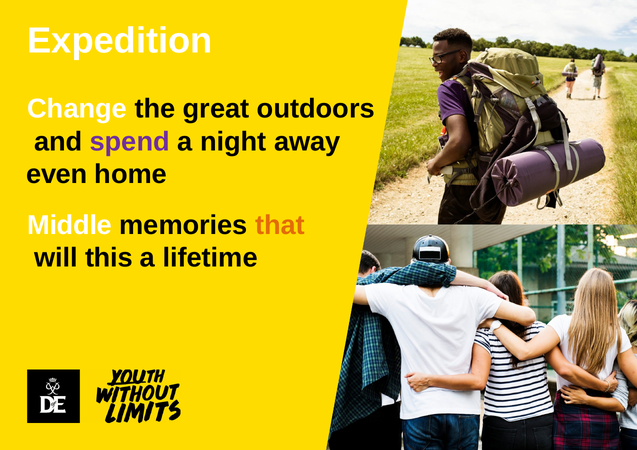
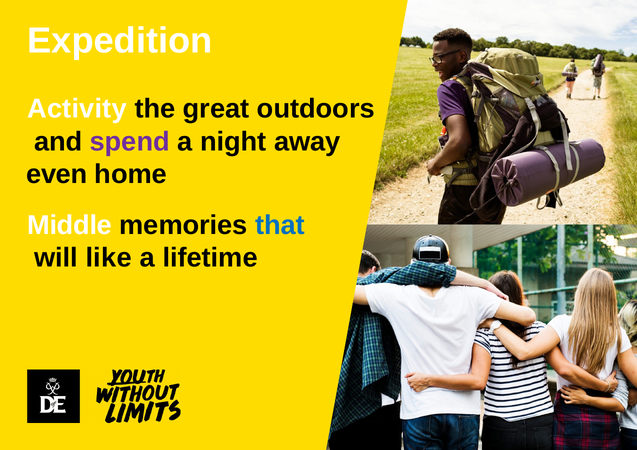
Change: Change -> Activity (77, 109)
that colour: orange -> blue (280, 225)
this: this -> like (109, 258)
